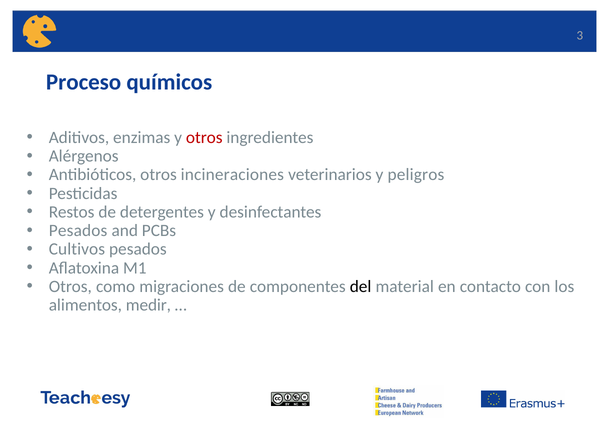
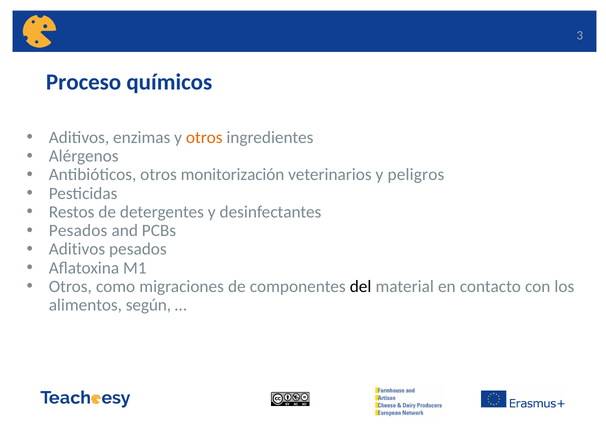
otros colour: red -> orange (204, 138)
incineraciones: incineraciones -> monitorización (233, 175)
Cultivos: Cultivos -> Aditivos (77, 249)
medir: medir -> según (148, 305)
